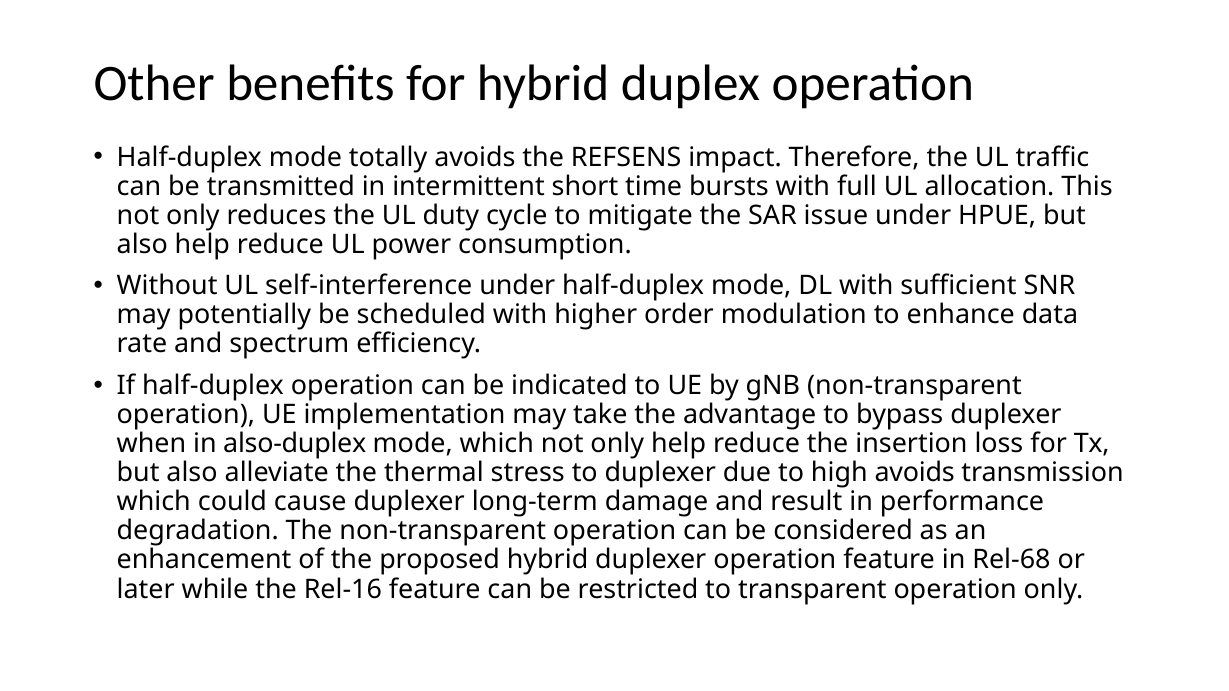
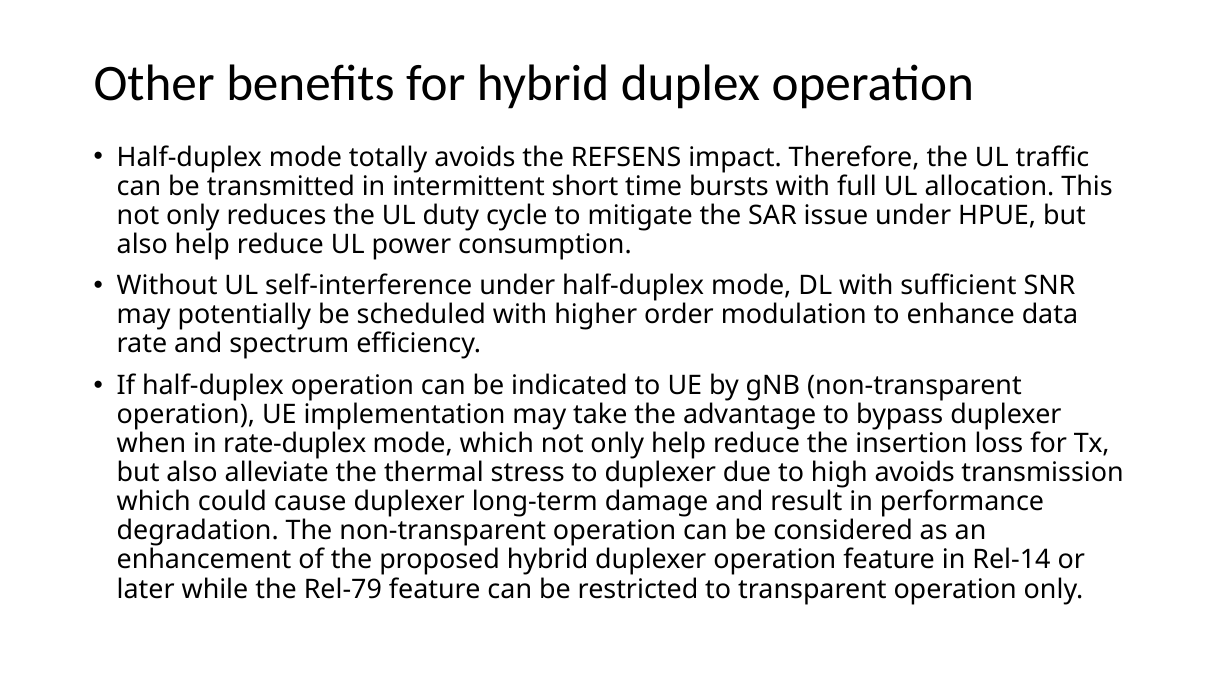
also-duplex: also-duplex -> rate-duplex (295, 444)
Rel-68: Rel-68 -> Rel-14 (1011, 560)
Rel-16: Rel-16 -> Rel-79 (343, 590)
